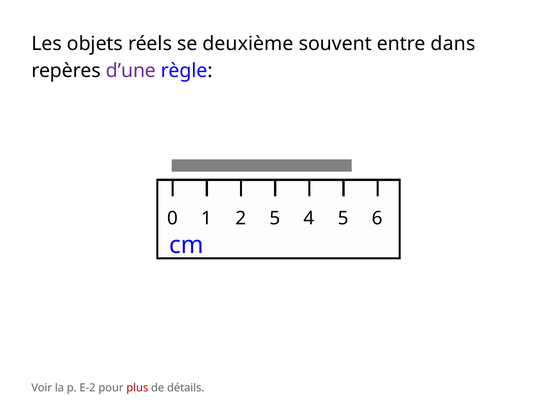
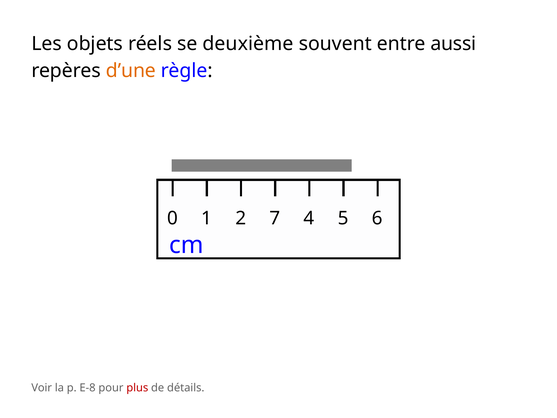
dans: dans -> aussi (453, 44)
d’une colour: purple -> orange (131, 71)
2 5: 5 -> 7 (275, 218)
E-2: E-2 -> E-8 (88, 388)
